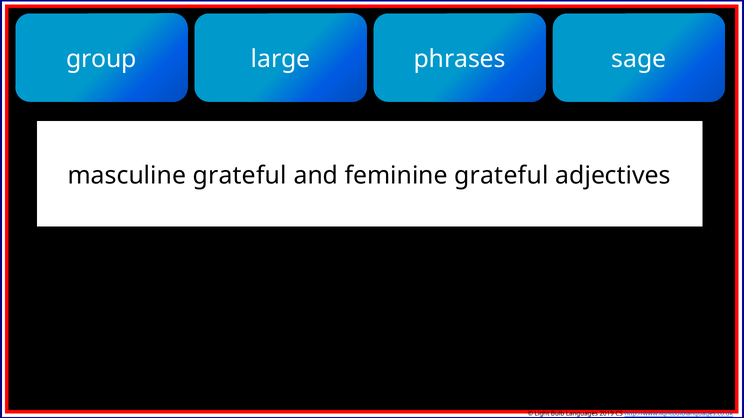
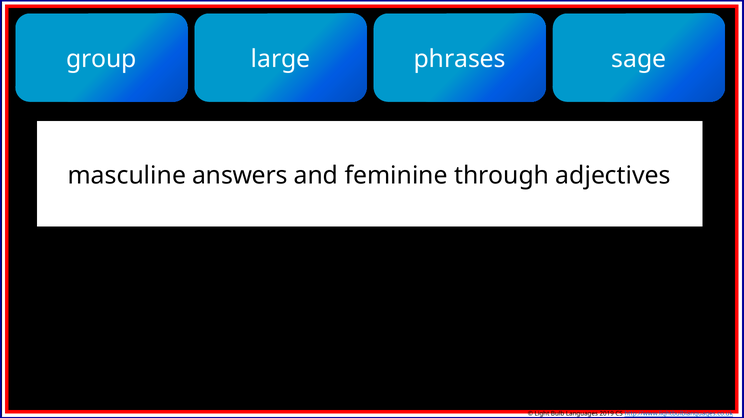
masculine grateful: grateful -> answers (240, 176)
feminine grateful: grateful -> through (502, 176)
